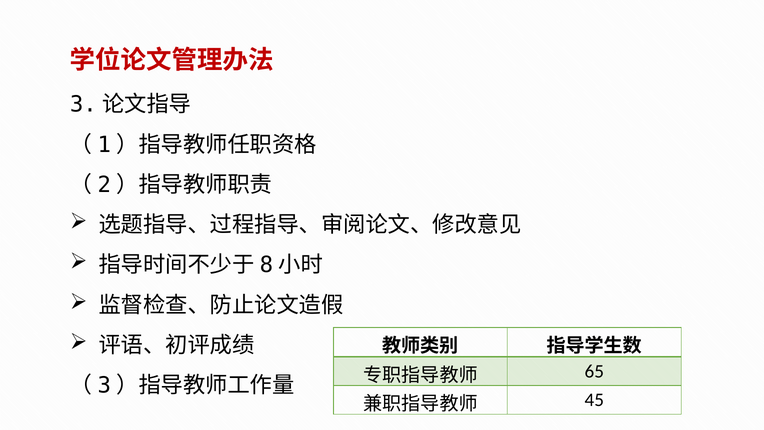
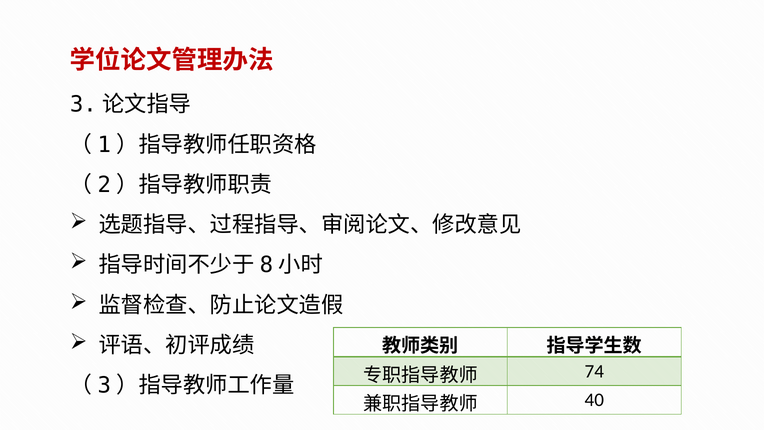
65: 65 -> 74 (594, 371)
45: 45 -> 40 (594, 400)
